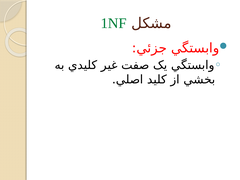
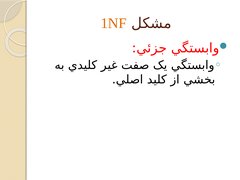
1NF colour: green -> orange (114, 23)
